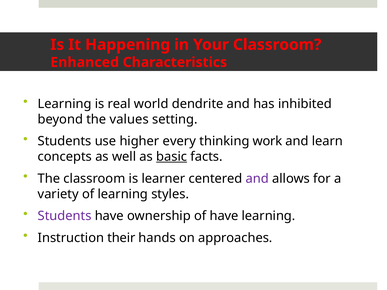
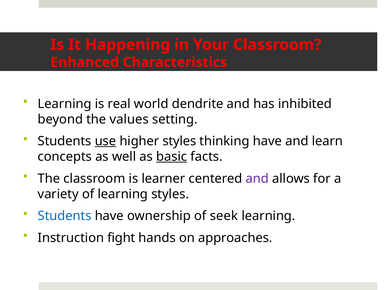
use underline: none -> present (105, 141)
higher every: every -> styles (179, 141)
thinking work: work -> have (267, 141)
Students colour: purple -> blue (65, 216)
of have: have -> seek (224, 216)
their: their -> fight (121, 238)
